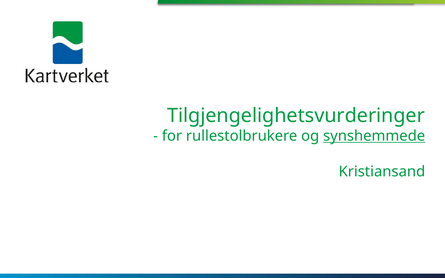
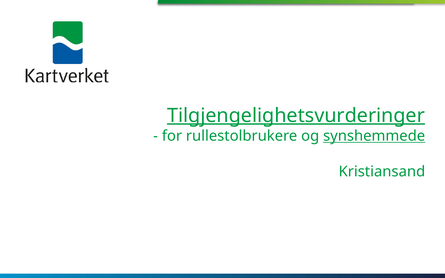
Tilgjengelighetsvurderinger underline: none -> present (296, 116)
